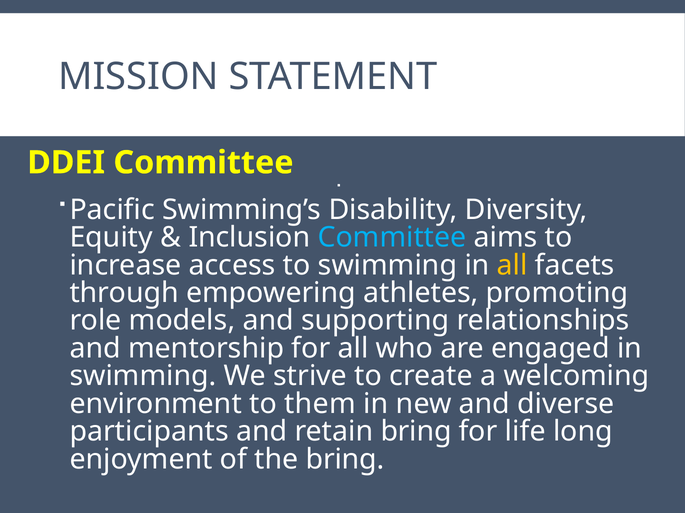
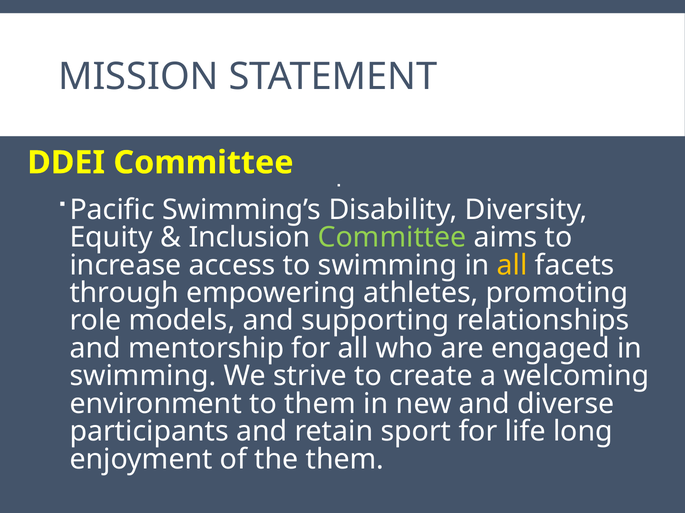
Committee colour: light blue -> light green (392, 238)
retain bring: bring -> sport (416, 432)
the bring: bring -> them (345, 460)
